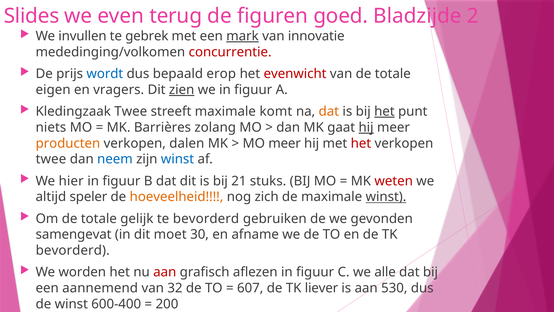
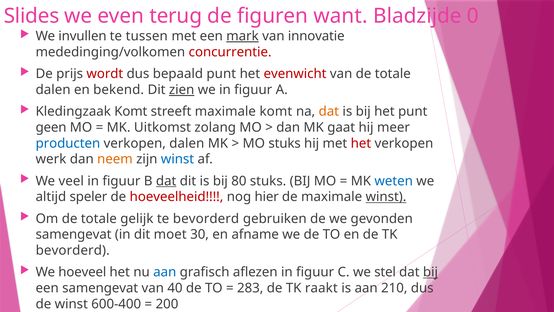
goed: goed -> want (341, 16)
2: 2 -> 0 (473, 16)
gebrek: gebrek -> tussen (147, 36)
wordt colour: blue -> red (105, 74)
bepaald erop: erop -> punt (221, 74)
eigen: eigen -> dalen (53, 90)
vragers: vragers -> bekend (119, 90)
Kledingzaak Twee: Twee -> Komt (131, 111)
het underline: present -> none (384, 111)
niets: niets -> geen (51, 127)
Barrières: Barrières -> Uitkomst (162, 127)
hij underline: present -> none (366, 127)
producten colour: orange -> blue (68, 143)
MO meer: meer -> stuks (285, 143)
twee: twee -> werk (51, 159)
neem colour: blue -> orange (115, 159)
hier: hier -> veel (71, 181)
dat underline: none -> present (166, 181)
21: 21 -> 80 (239, 181)
weten colour: red -> blue (394, 181)
hoeveelheid colour: orange -> red (177, 197)
zich: zich -> hier (267, 197)
worden: worden -> hoeveel (82, 272)
aan colour: red -> blue (165, 272)
alle: alle -> stel (385, 272)
bij underline: none -> present (430, 272)
een aannemend: aannemend -> samengevat (100, 288)
32: 32 -> 40 (175, 288)
607: 607 -> 283 (250, 288)
liever: liever -> raakt (321, 288)
530: 530 -> 210 (394, 288)
